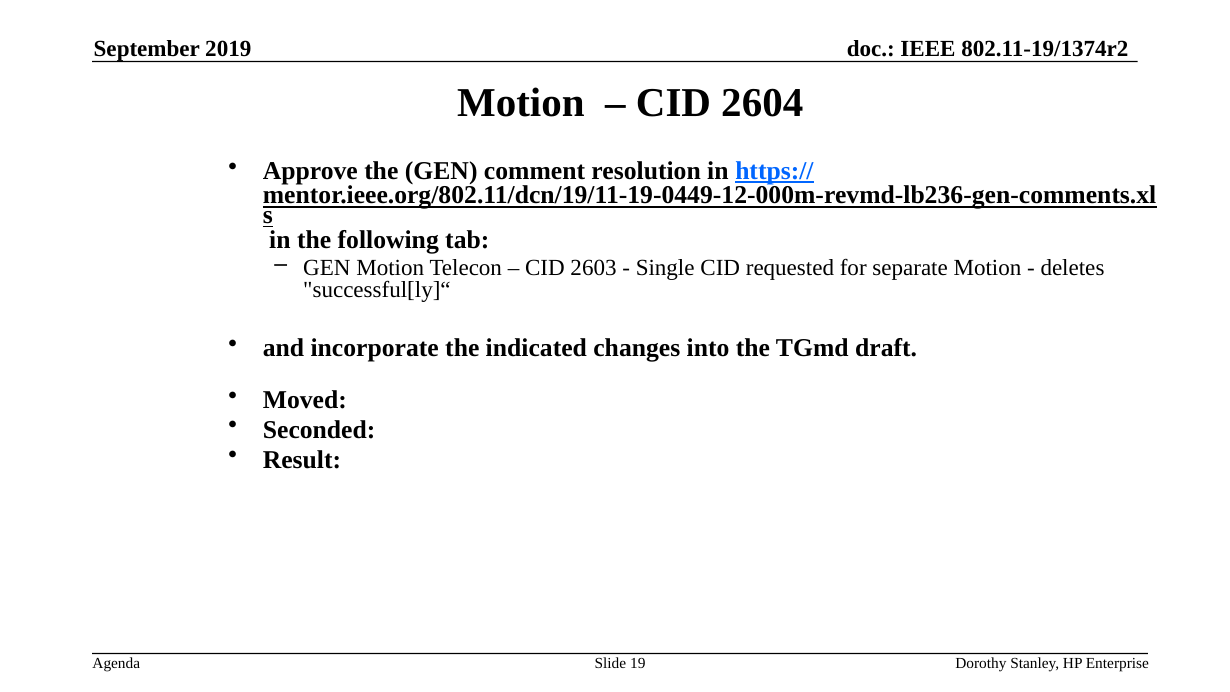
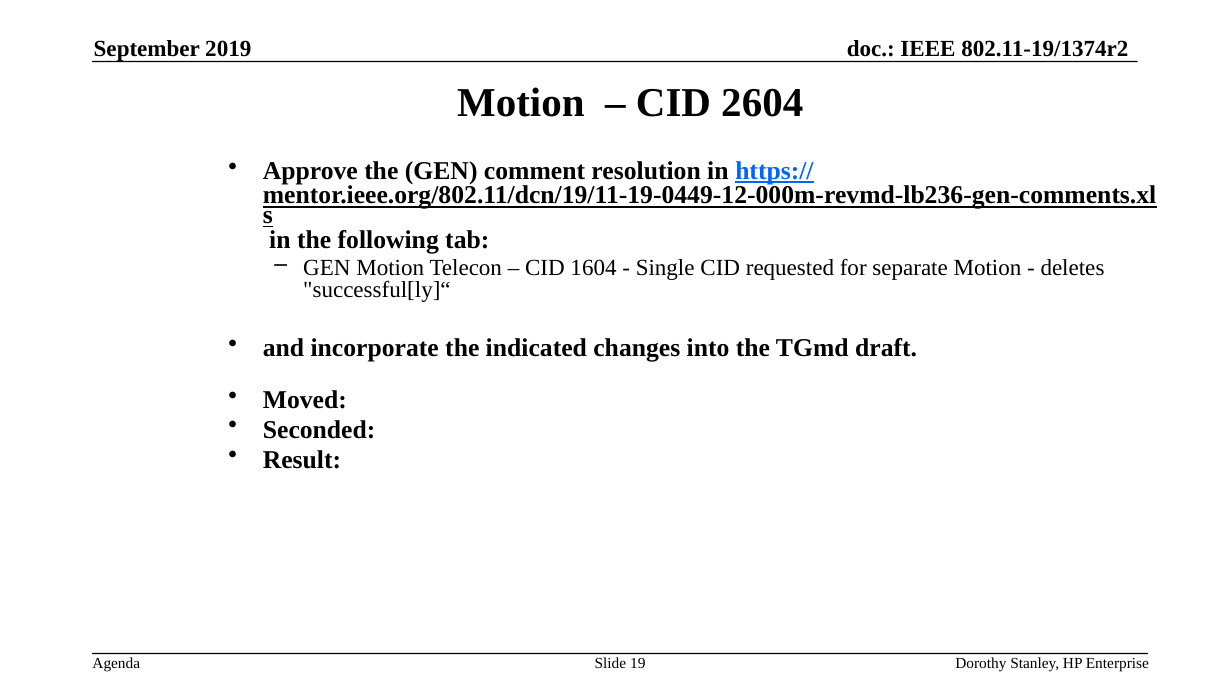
2603: 2603 -> 1604 (594, 268)
